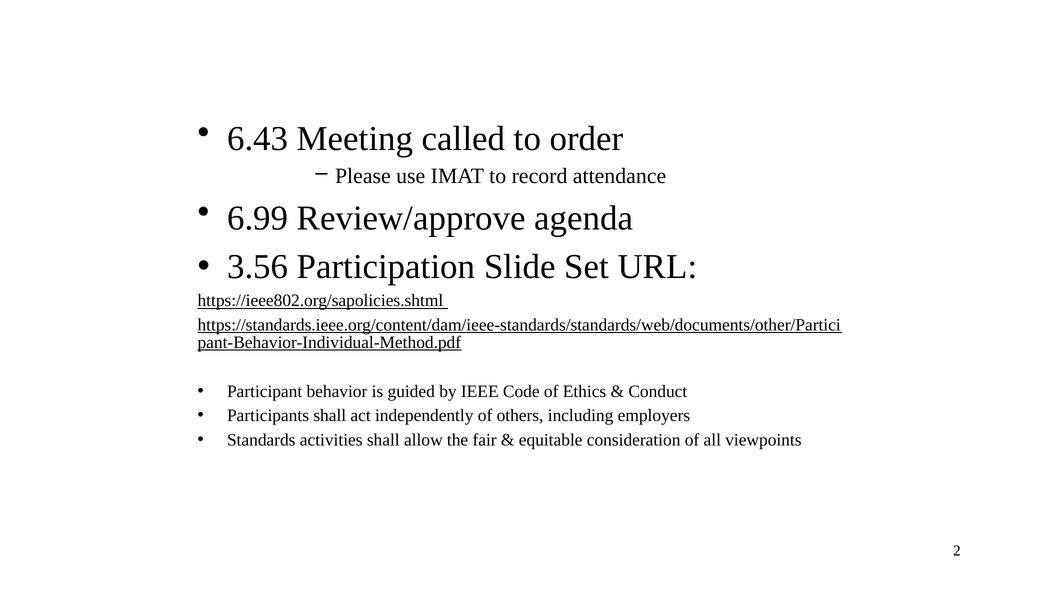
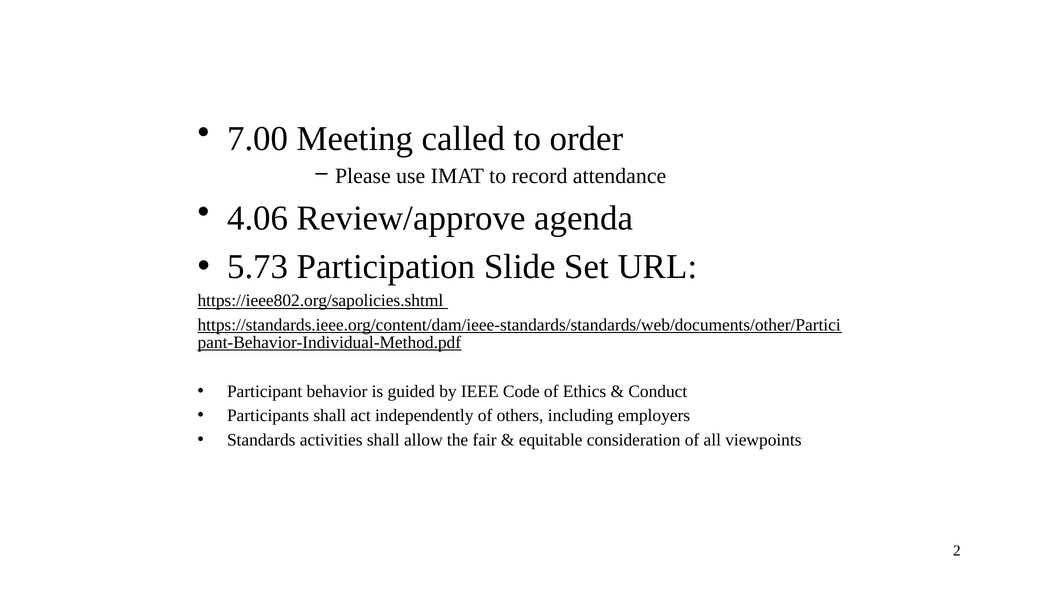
6.43: 6.43 -> 7.00 (258, 139)
6.99: 6.99 -> 4.06 (258, 218)
3.56: 3.56 -> 5.73 (258, 267)
